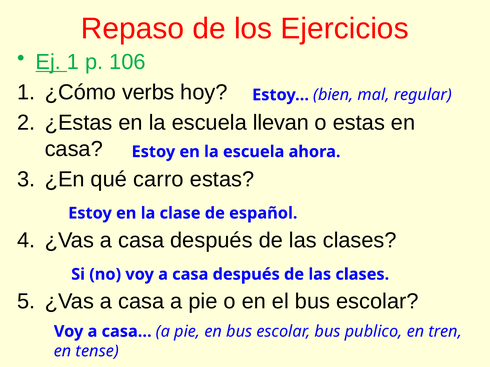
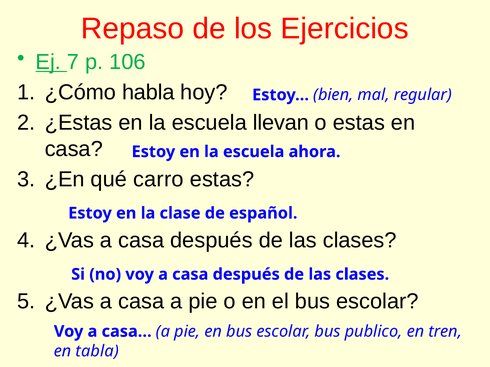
Ej 1: 1 -> 7 (73, 62)
verbs: verbs -> habla (148, 92)
tense: tense -> tabla (97, 351)
